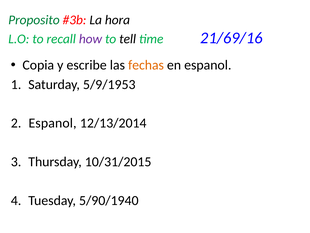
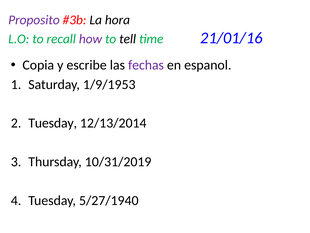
Proposito colour: green -> purple (34, 20)
21/69/16: 21/69/16 -> 21/01/16 (231, 38)
fechas colour: orange -> purple (146, 65)
5/9/1953: 5/9/1953 -> 1/9/1953 (109, 84)
Espanol: Espanol -> Tuesday (53, 123)
10/31/2015: 10/31/2015 -> 10/31/2019 (118, 162)
5/90/1940: 5/90/1940 -> 5/27/1940 (109, 200)
